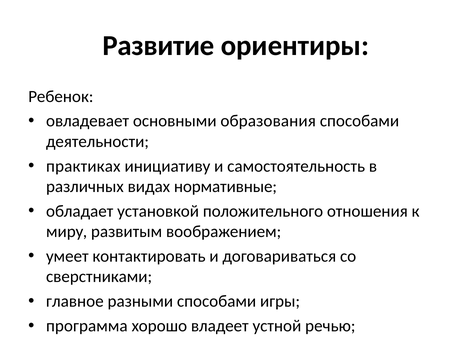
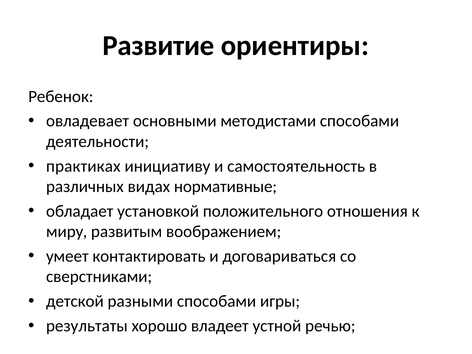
образования: образования -> методистами (268, 121)
главное: главное -> детской (75, 301)
программа: программа -> результаты (87, 326)
